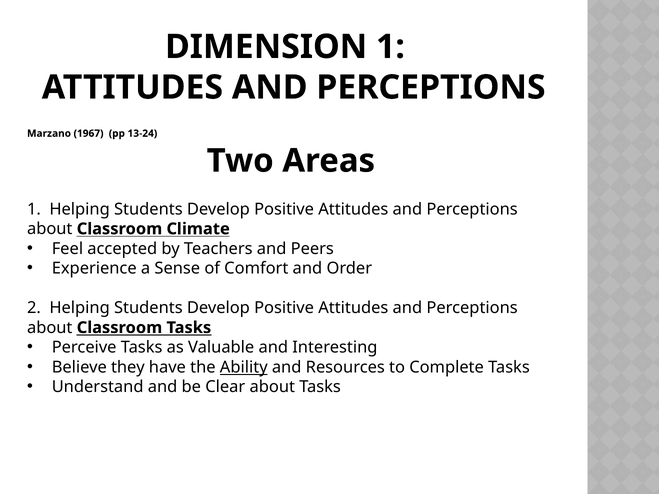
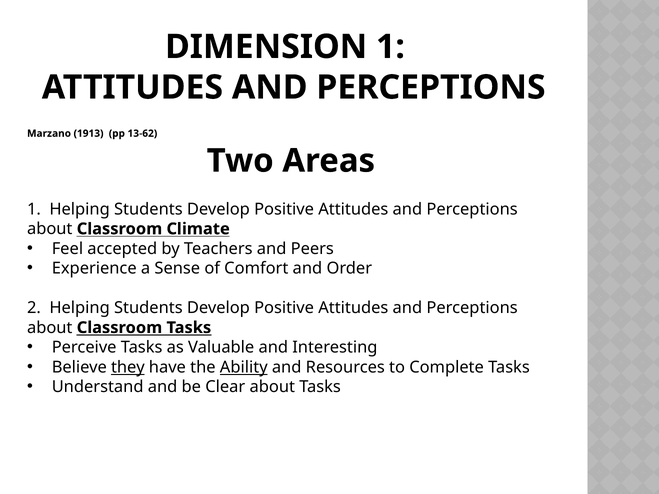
1967: 1967 -> 1913 (89, 134)
13-24: 13-24 -> 13-62 (142, 134)
they underline: none -> present (128, 367)
